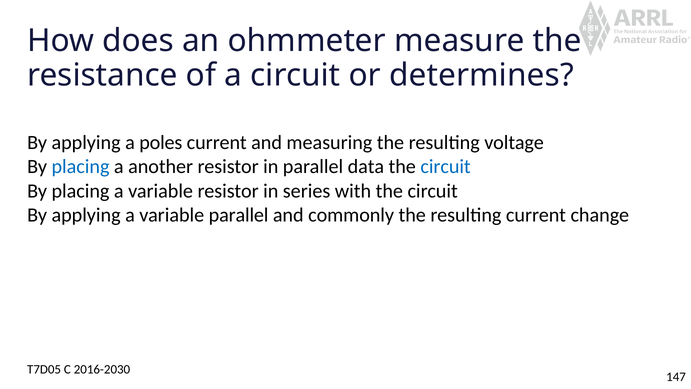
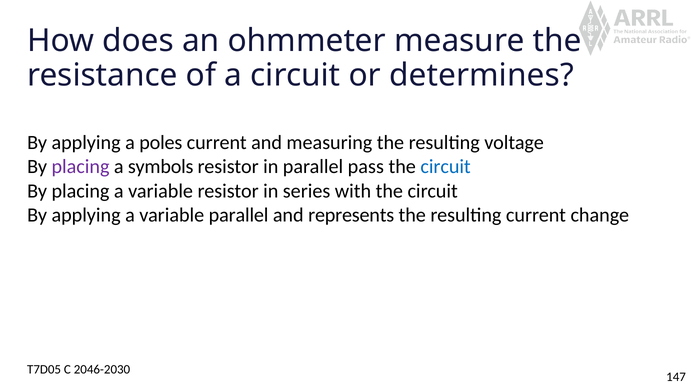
placing colour: blue -> purple (80, 167)
another: another -> symbols (161, 167)
data: data -> pass (366, 167)
commonly: commonly -> represents (351, 215)
2016-2030: 2016-2030 -> 2046-2030 (102, 369)
